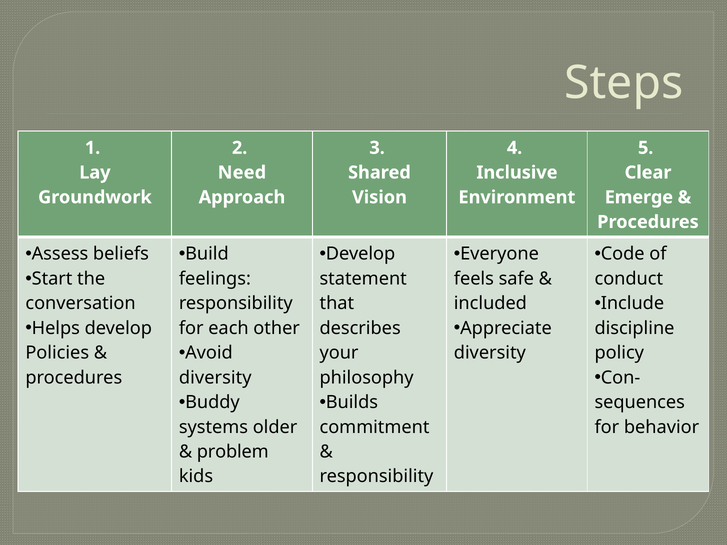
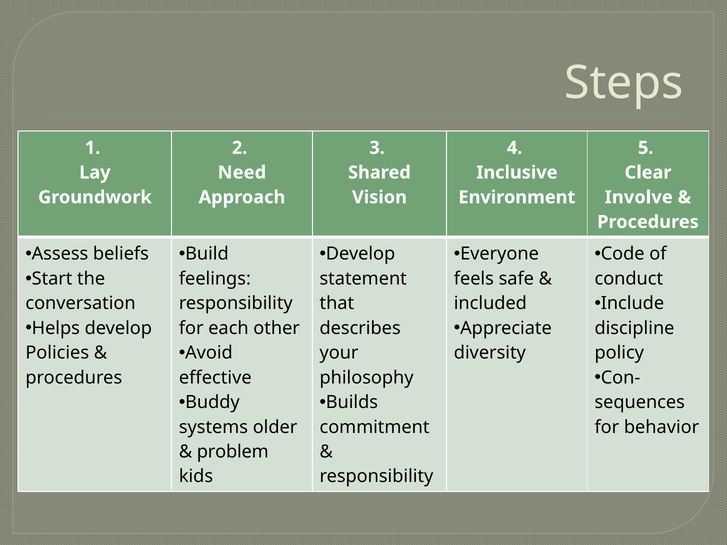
Emerge: Emerge -> Involve (639, 197)
diversity: diversity -> effective (215, 378)
